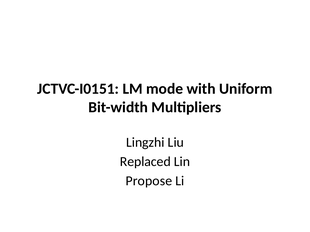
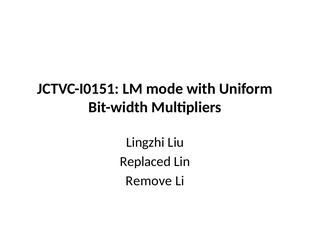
Propose: Propose -> Remove (149, 181)
